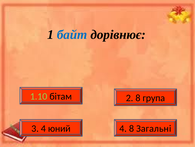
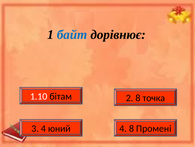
1.10 colour: light green -> white (39, 96)
група: група -> точка (154, 97)
Загальні: Загальні -> Промені (154, 128)
